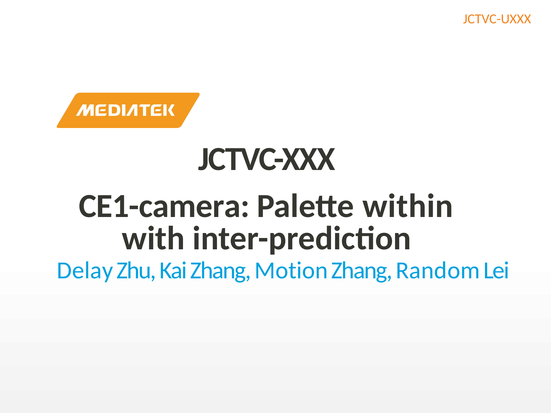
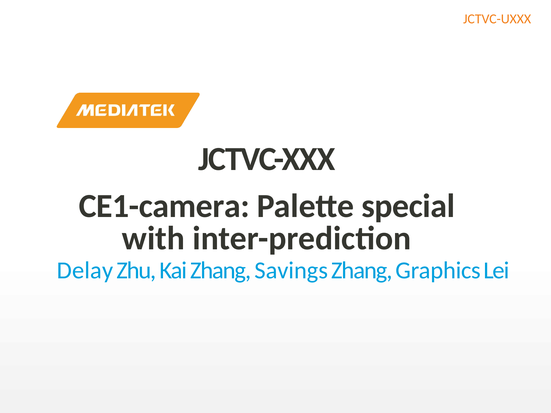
within: within -> special (408, 206)
Motion: Motion -> Savings (291, 271)
Random: Random -> Graphics (438, 271)
